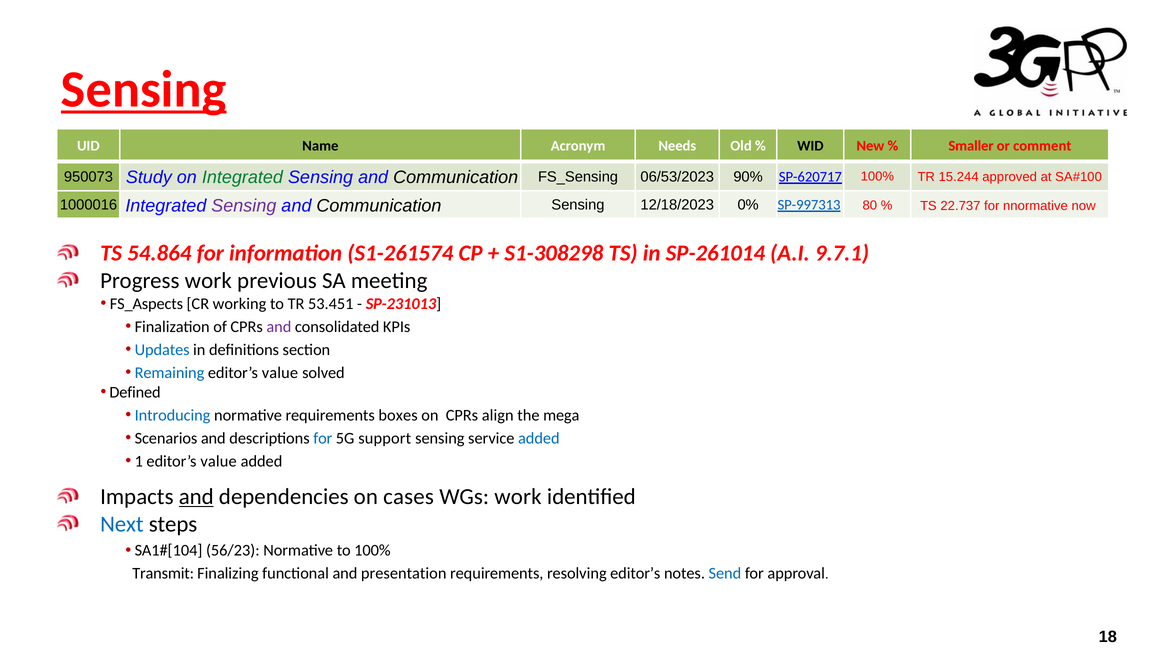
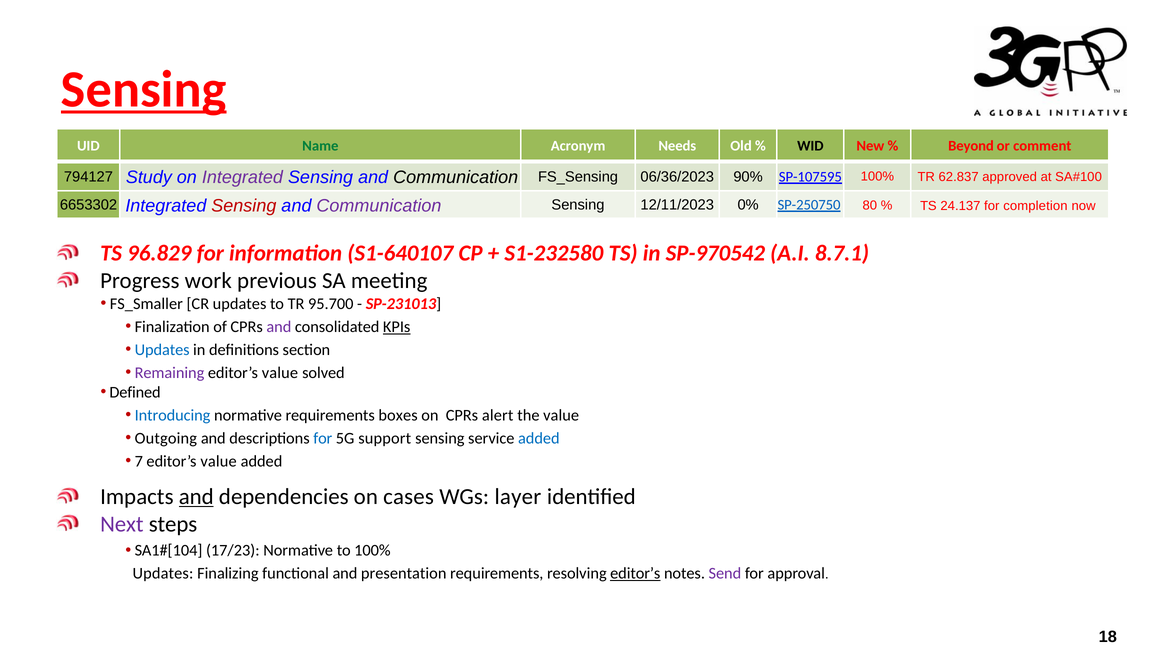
Name colour: black -> green (320, 146)
Smaller: Smaller -> Beyond (971, 146)
950073: 950073 -> 794127 (88, 177)
Integrated colour: green -> purple (242, 177)
06/53/2023: 06/53/2023 -> 06/36/2023 (677, 177)
SP-620717: SP-620717 -> SP-107595 (810, 177)
15.244: 15.244 -> 62.837 (959, 177)
1000016: 1000016 -> 6653302 (89, 205)
Sensing colour: purple -> red (244, 206)
Communication colour: black -> purple (379, 206)
12/18/2023: 12/18/2023 -> 12/11/2023 (677, 205)
SP-997313: SP-997313 -> SP-250750 (809, 205)
22.737: 22.737 -> 24.137 (960, 206)
nnormative: nnormative -> completion (1035, 206)
54.864: 54.864 -> 96.829 (159, 253)
S1-261574: S1-261574 -> S1-640107 (400, 253)
S1-308298: S1-308298 -> S1-232580 (554, 253)
SP-261014: SP-261014 -> SP-970542 (715, 253)
9.7.1: 9.7.1 -> 8.7.1 (842, 253)
FS_Aspects: FS_Aspects -> FS_Smaller (146, 304)
CR working: working -> updates (240, 304)
53.451: 53.451 -> 95.700 (331, 304)
KPIs underline: none -> present (397, 327)
Remaining colour: blue -> purple (169, 373)
align: align -> alert (498, 415)
the mega: mega -> value (561, 415)
Scenarios: Scenarios -> Outgoing (166, 438)
1: 1 -> 7 (139, 461)
WGs work: work -> layer (518, 496)
Next colour: blue -> purple (122, 524)
56/23: 56/23 -> 17/23 (233, 550)
Transmit: Transmit -> Updates (163, 573)
editor’s underline: none -> present (635, 573)
Send colour: blue -> purple (725, 573)
